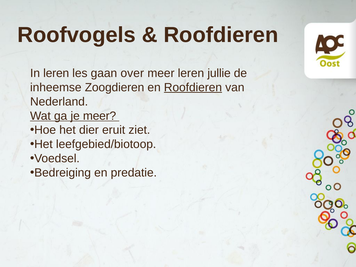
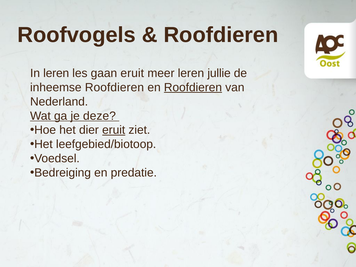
gaan over: over -> eruit (132, 73)
inheemse Zoogdieren: Zoogdieren -> Roofdieren (114, 87)
je meer: meer -> deze (99, 116)
eruit underline: none -> present (114, 130)
